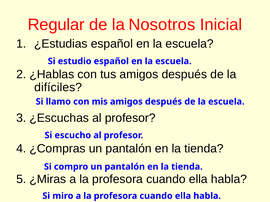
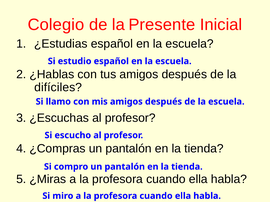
Regular: Regular -> Colegio (56, 25)
Nosotros: Nosotros -> Presente (162, 25)
